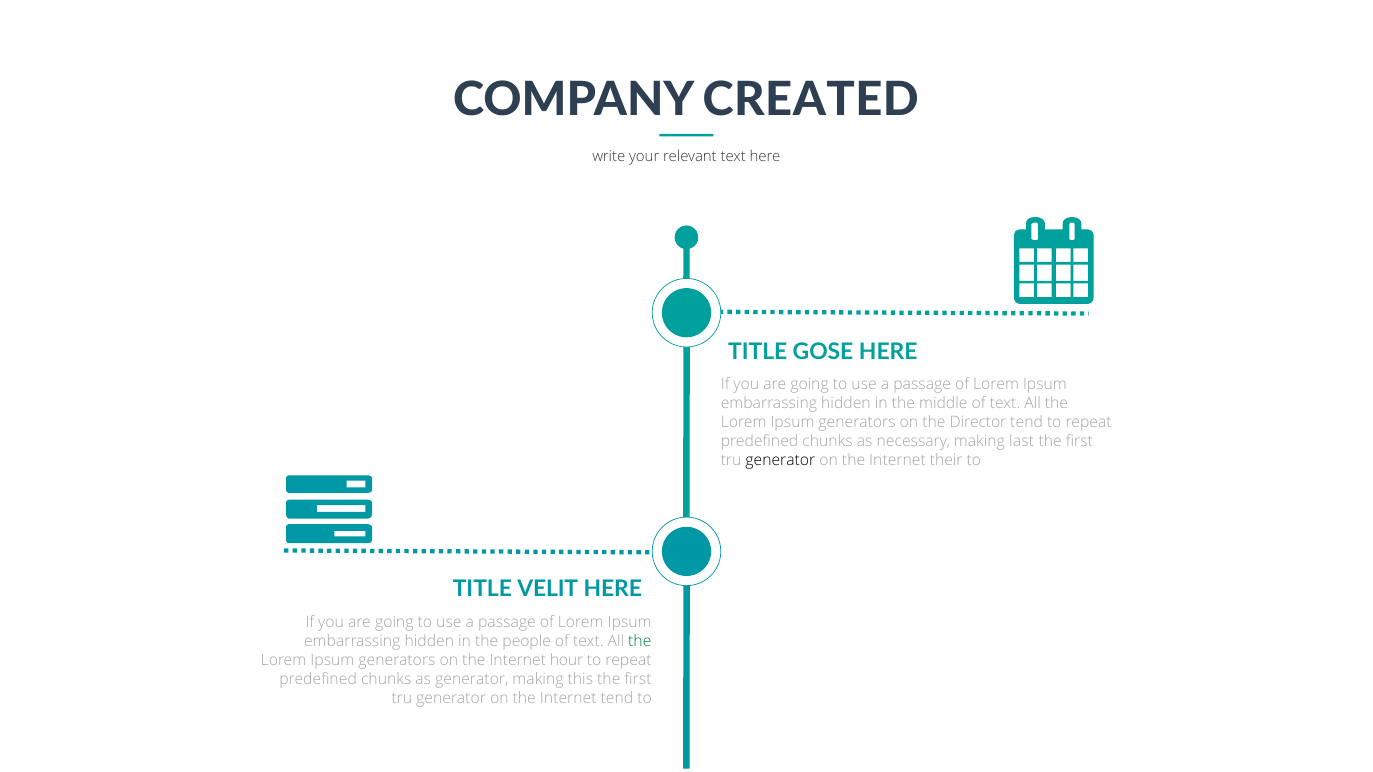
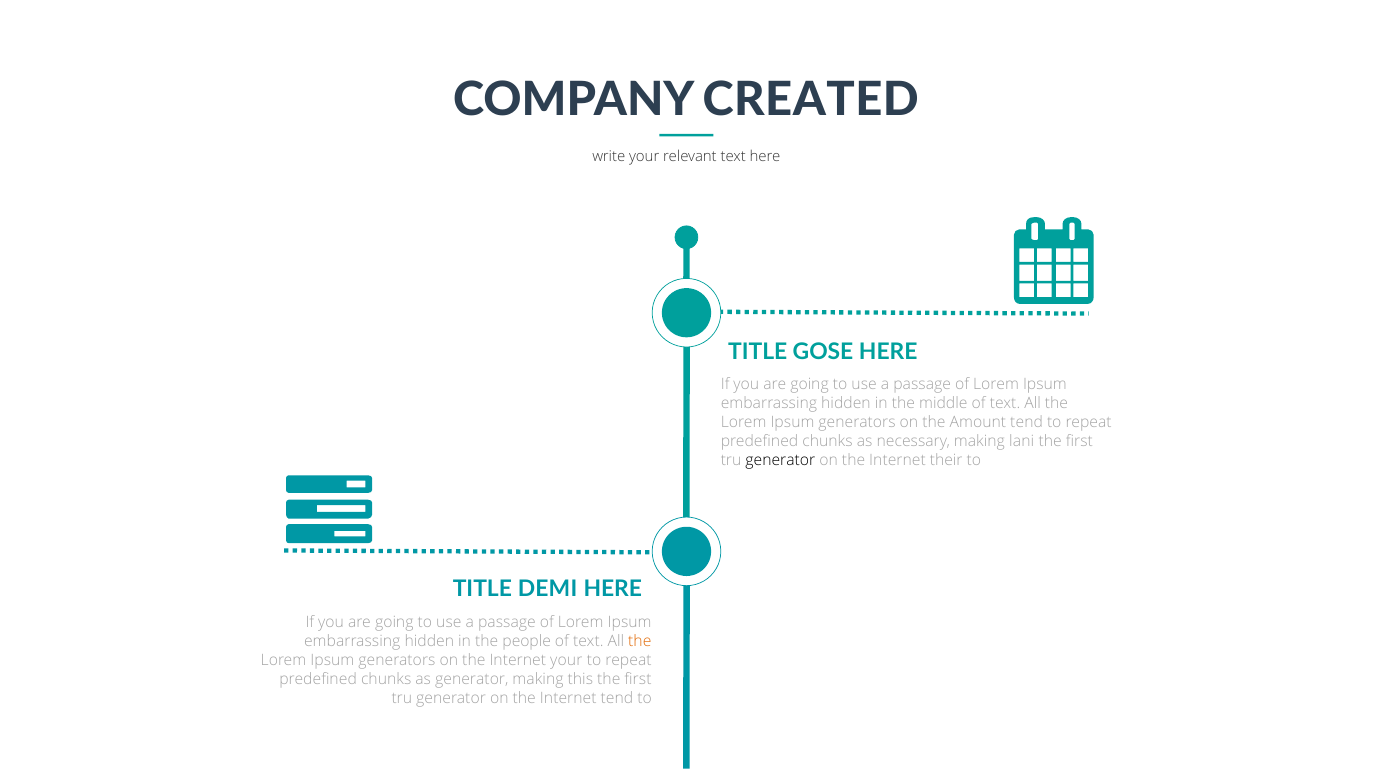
Director: Director -> Amount (978, 423)
last: last -> lani (1022, 441)
VELIT: VELIT -> DEMI (548, 590)
the colour: green -> orange (640, 642)
Internet hour: hour -> your (566, 660)
